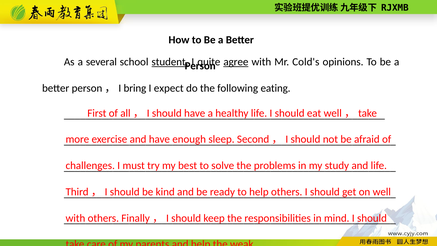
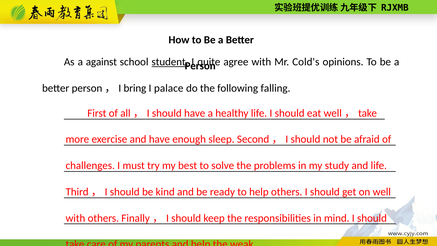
several: several -> against (101, 62)
agree underline: present -> none (236, 62)
expect: expect -> palace (169, 88)
eating: eating -> falling (275, 88)
